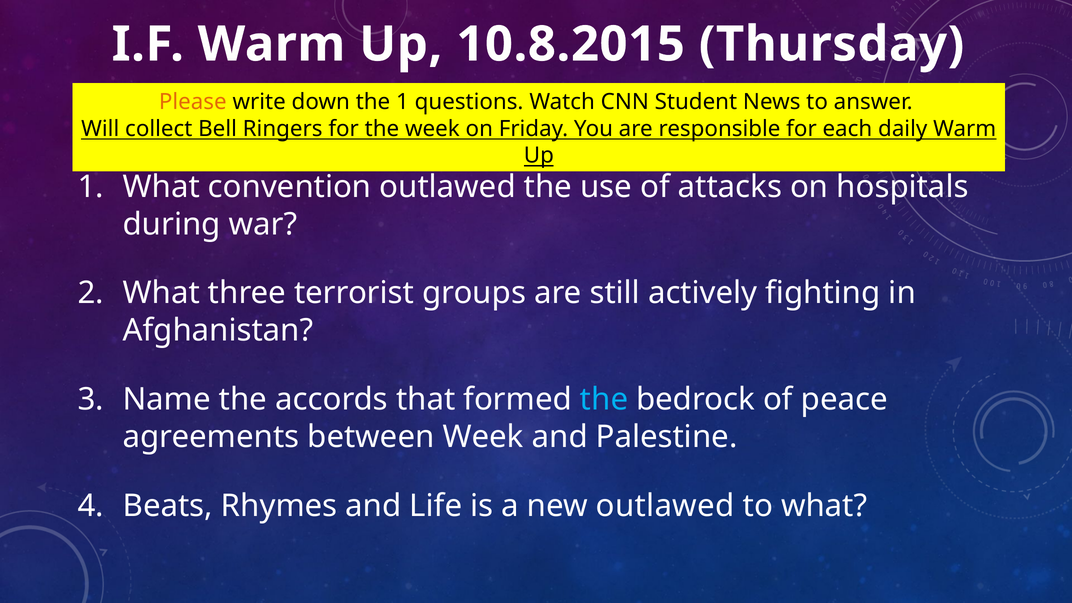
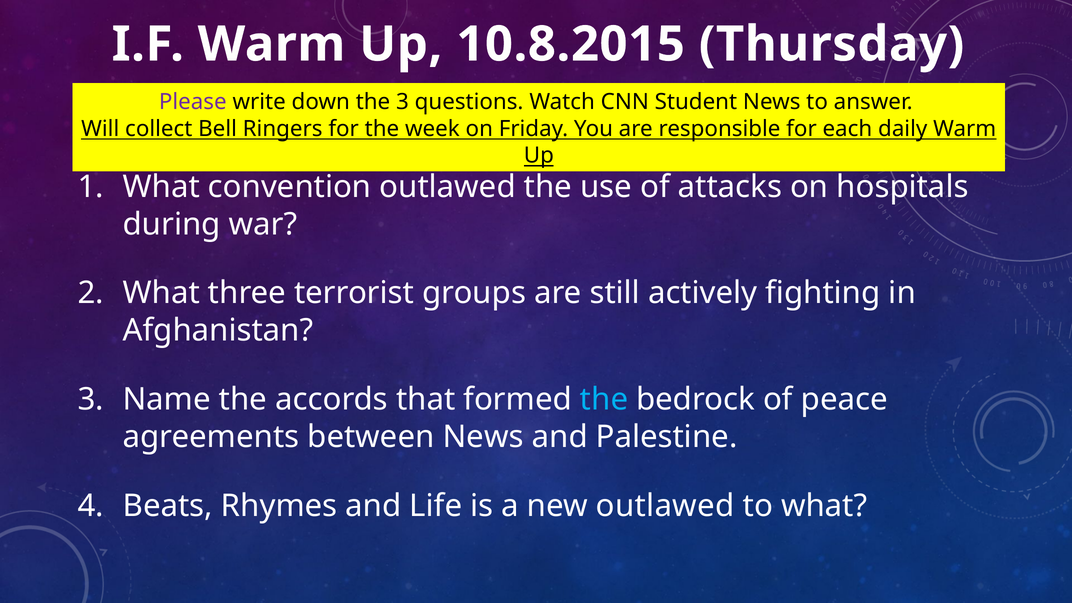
Please colour: orange -> purple (193, 102)
the 1: 1 -> 3 (402, 102)
between Week: Week -> News (483, 437)
